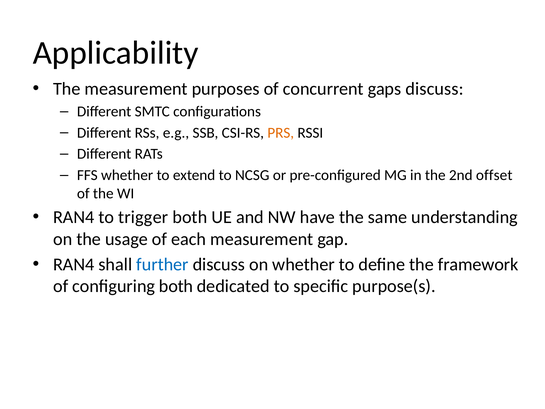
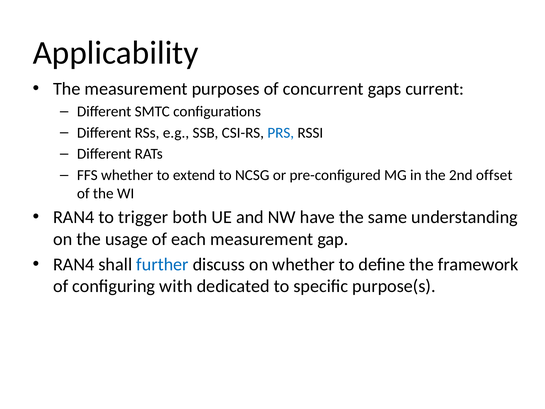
gaps discuss: discuss -> current (435, 89)
PRS colour: orange -> blue (281, 133)
configuring both: both -> with (176, 286)
